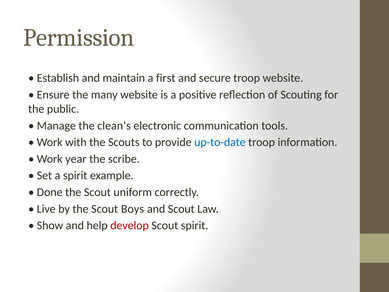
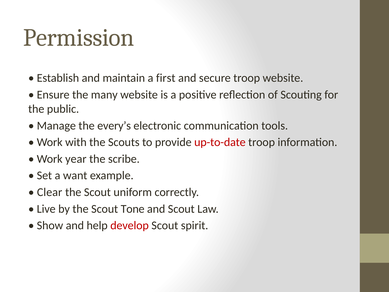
clean’s: clean’s -> every’s (114, 126)
up-to-date colour: blue -> red (220, 142)
a spirit: spirit -> want (75, 175)
Done: Done -> Clear (50, 192)
Boys: Boys -> Tone (133, 209)
